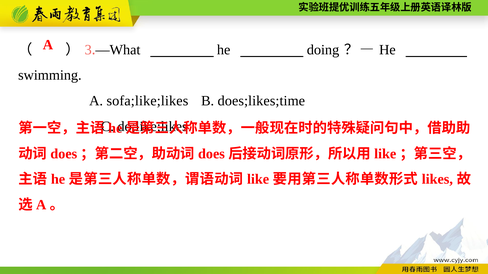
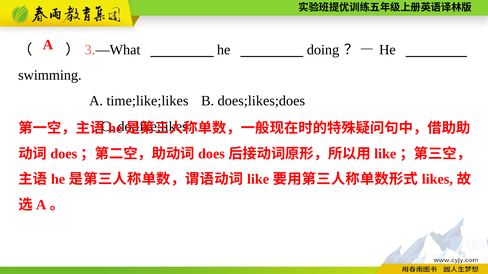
sofa;like;likes: sofa;like;likes -> time;like;likes (147, 101)
does;likes;time: does;likes;time -> does;likes;does (261, 101)
